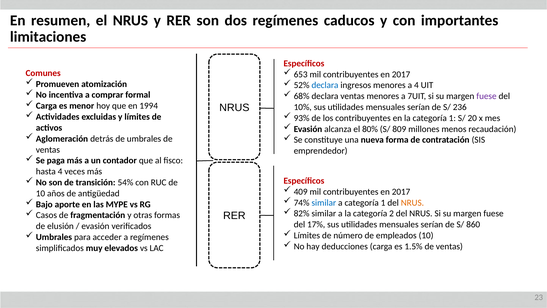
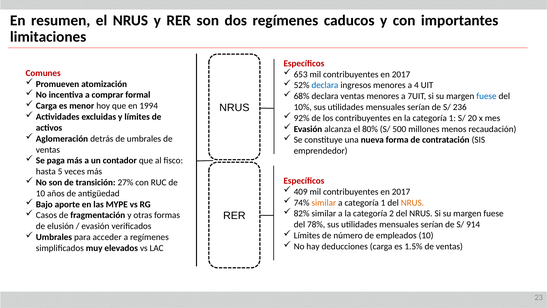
fuese colour: purple -> blue (486, 96)
93%: 93% -> 92% (302, 118)
809: 809 -> 500 (399, 129)
hasta 4: 4 -> 5 (60, 171)
54%: 54% -> 27% (125, 182)
similar colour: blue -> orange (324, 203)
17%: 17% -> 78% (316, 224)
860: 860 -> 914 (473, 224)
